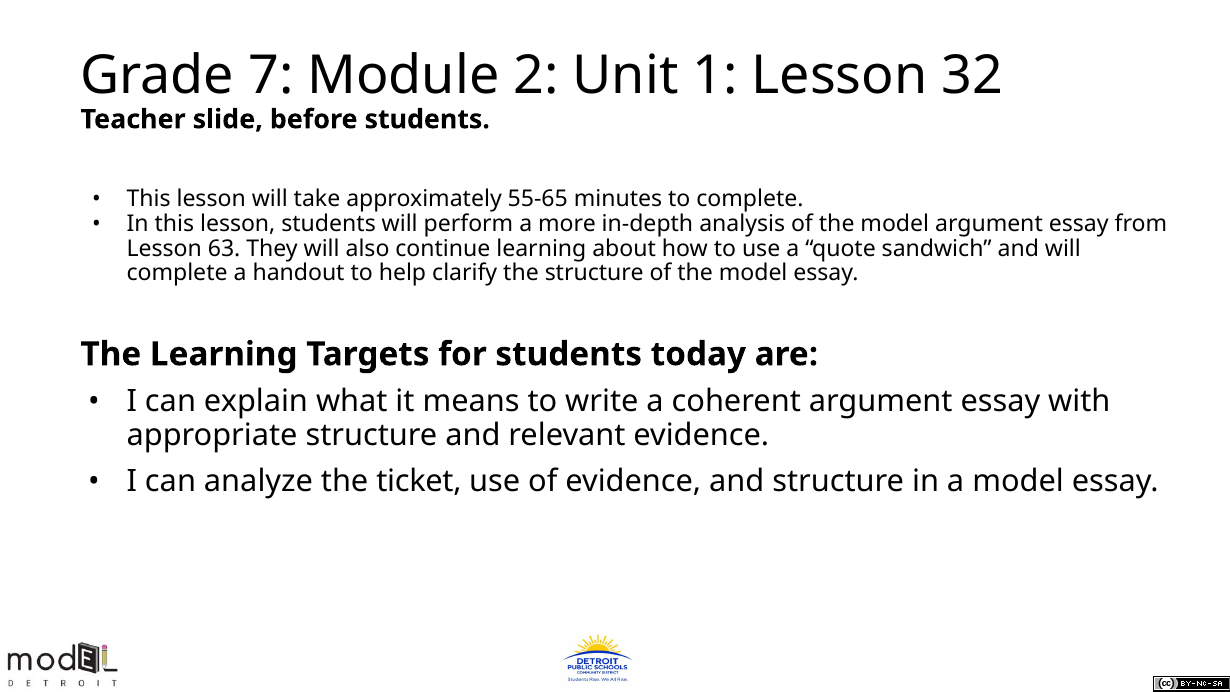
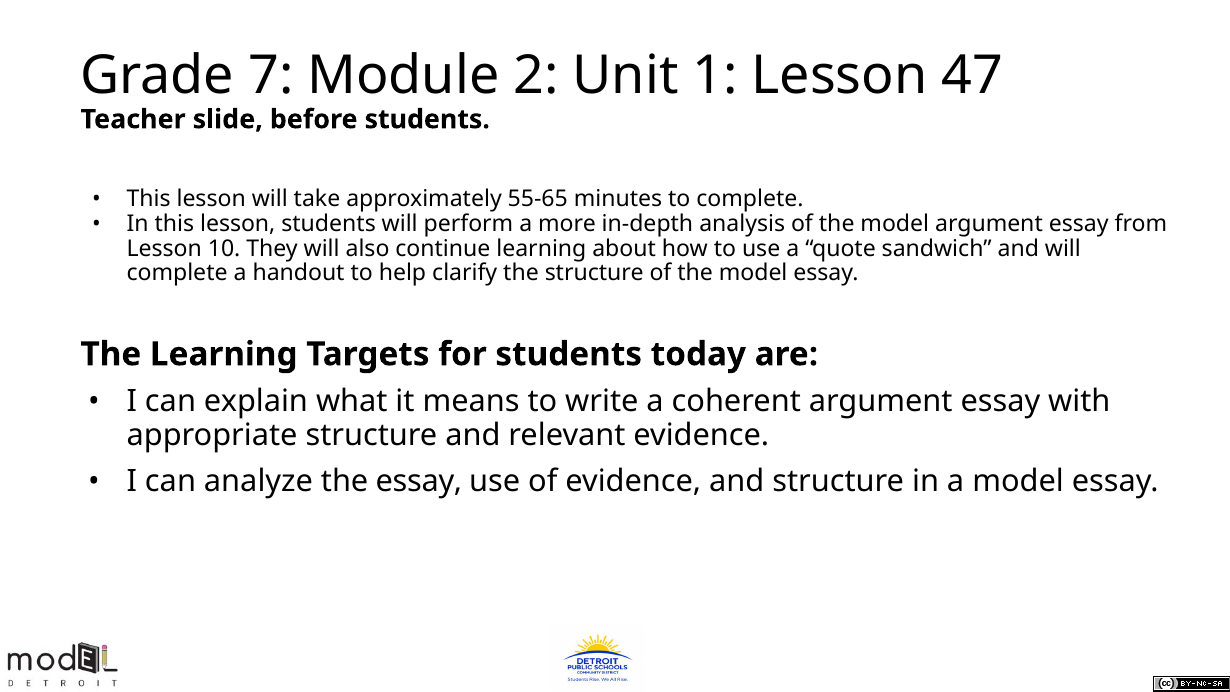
32: 32 -> 47 (972, 76)
63: 63 -> 10 (224, 248)
the ticket: ticket -> essay (419, 481)
